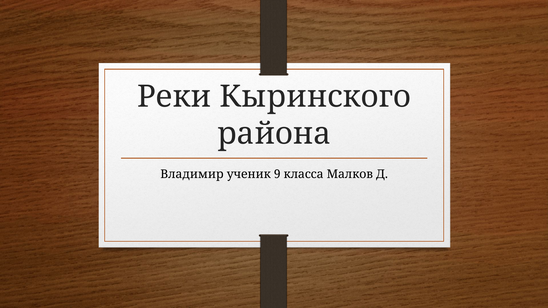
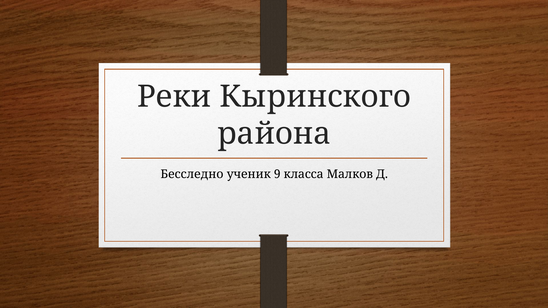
Владимир: Владимир -> Бесследно (192, 174)
